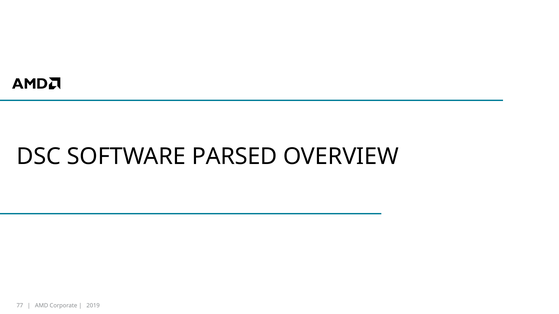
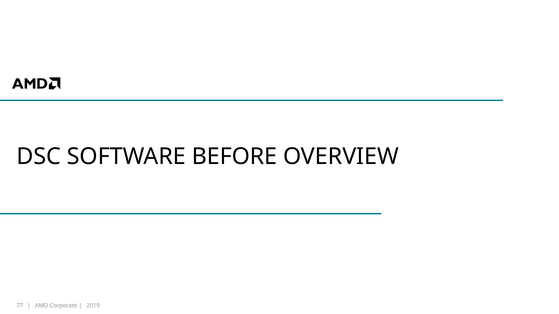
PARSED: PARSED -> BEFORE (234, 157)
